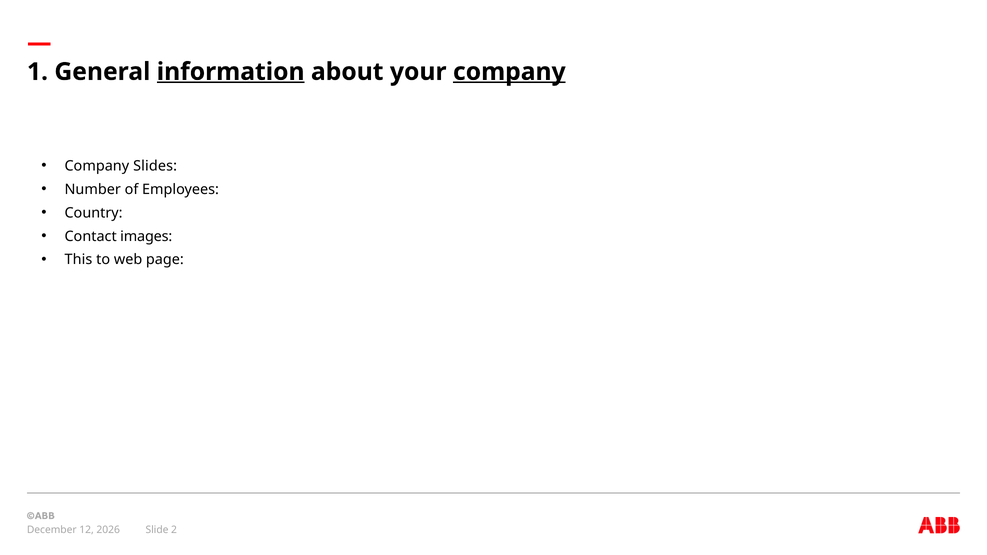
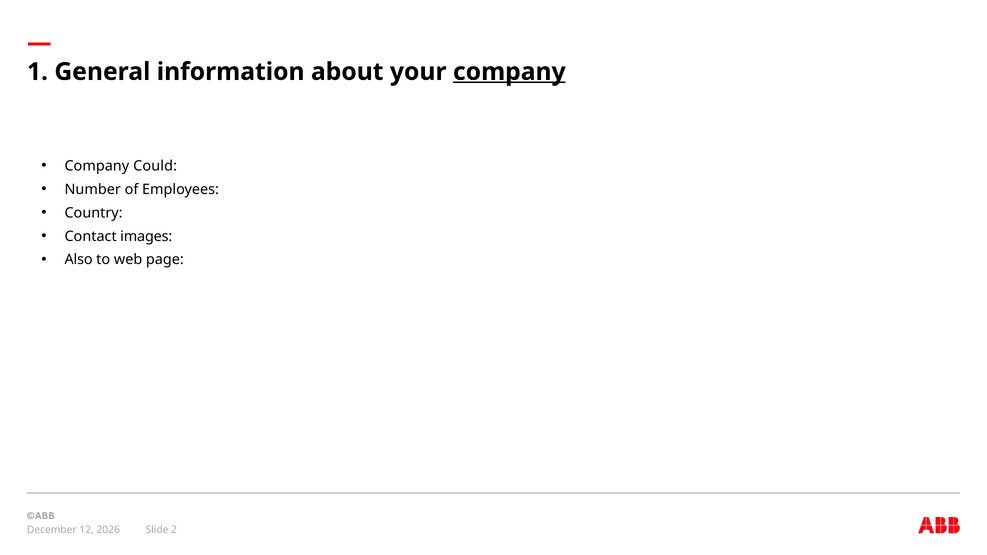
information underline: present -> none (231, 72)
Slides: Slides -> Could (155, 166)
This: This -> Also (79, 260)
